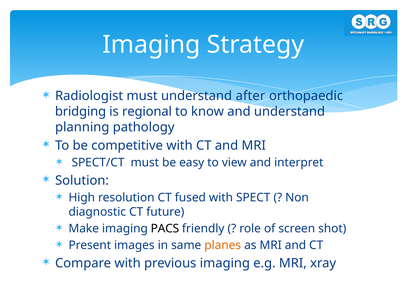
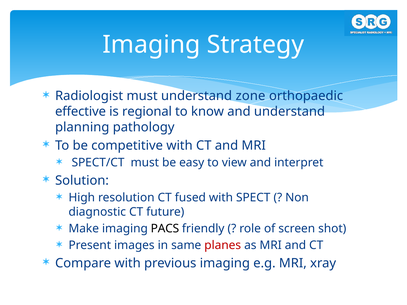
after: after -> zone (250, 96)
bridging: bridging -> effective (81, 112)
planes colour: orange -> red (223, 246)
